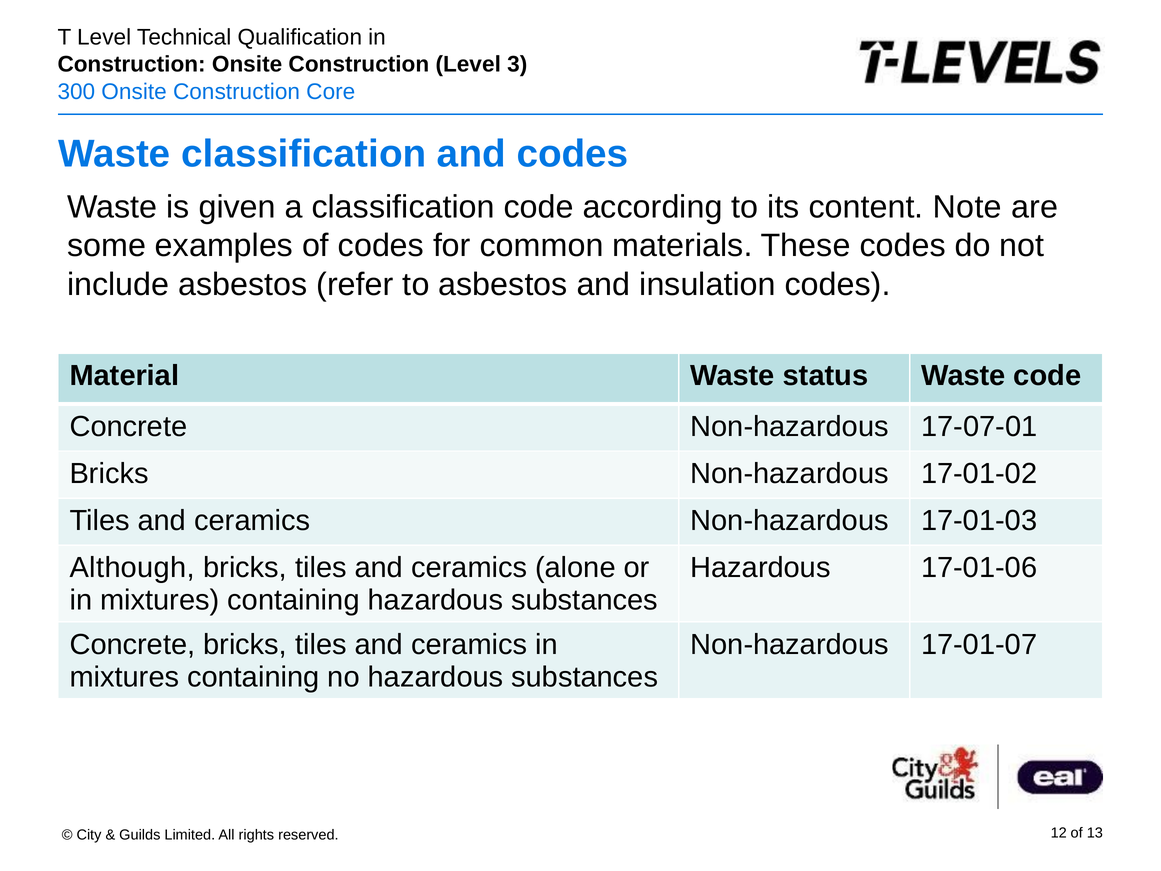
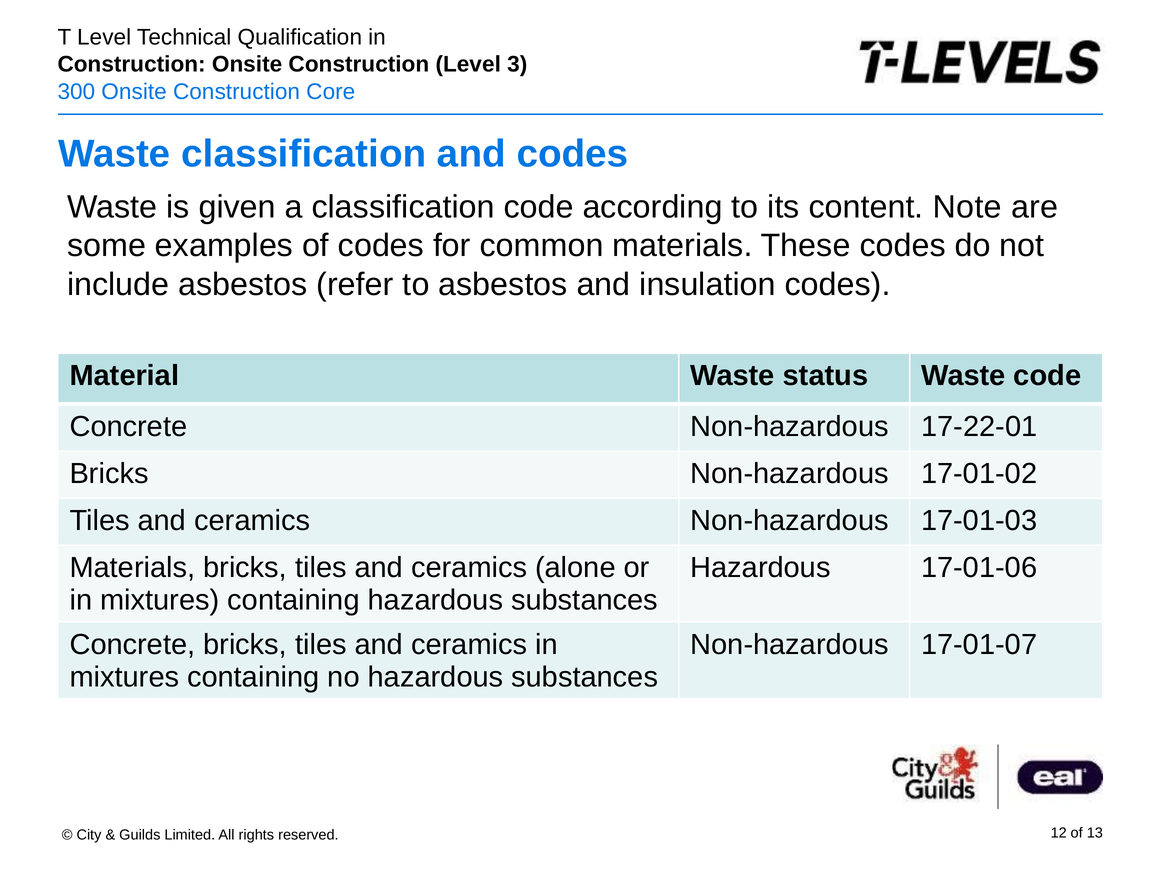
17-07-01: 17-07-01 -> 17-22-01 (979, 426)
Although: Although -> Materials (132, 568)
